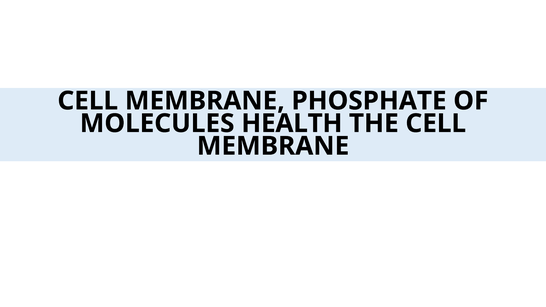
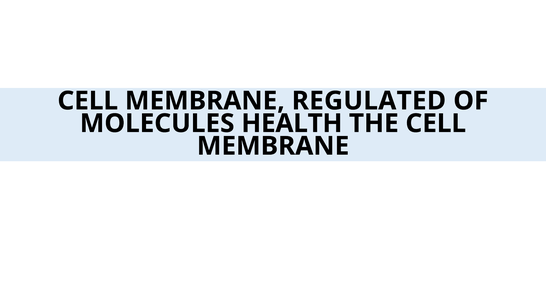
PHOSPHATE: PHOSPHATE -> REGULATED (369, 101)
